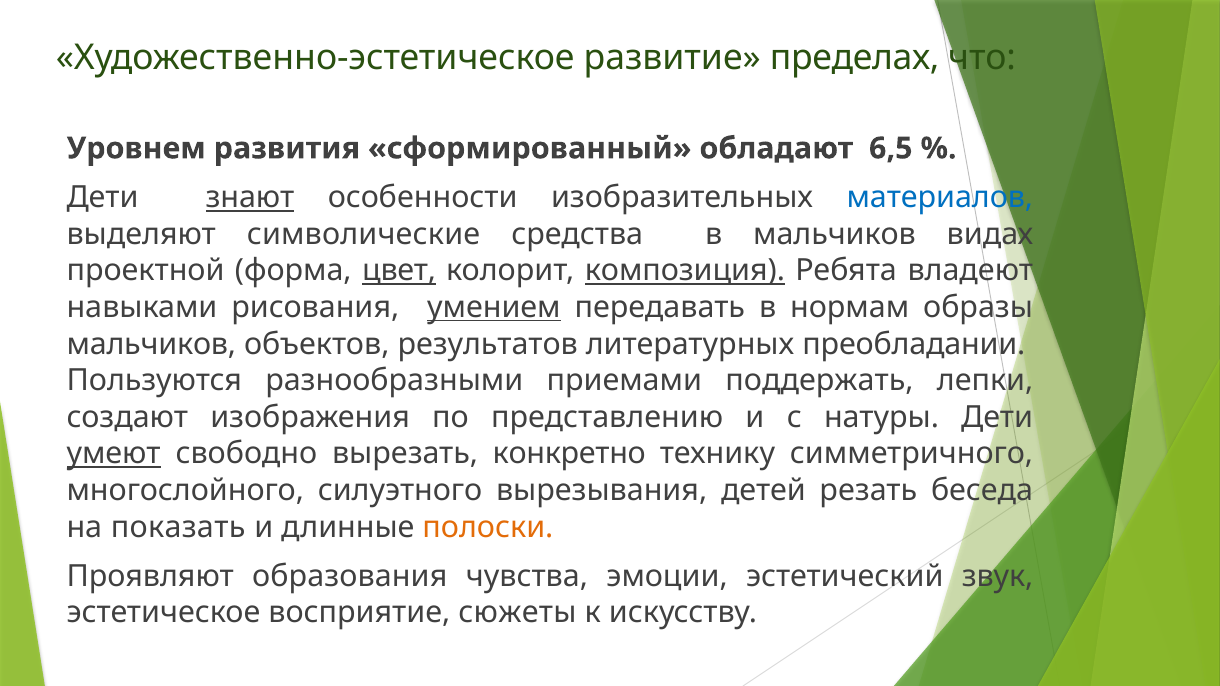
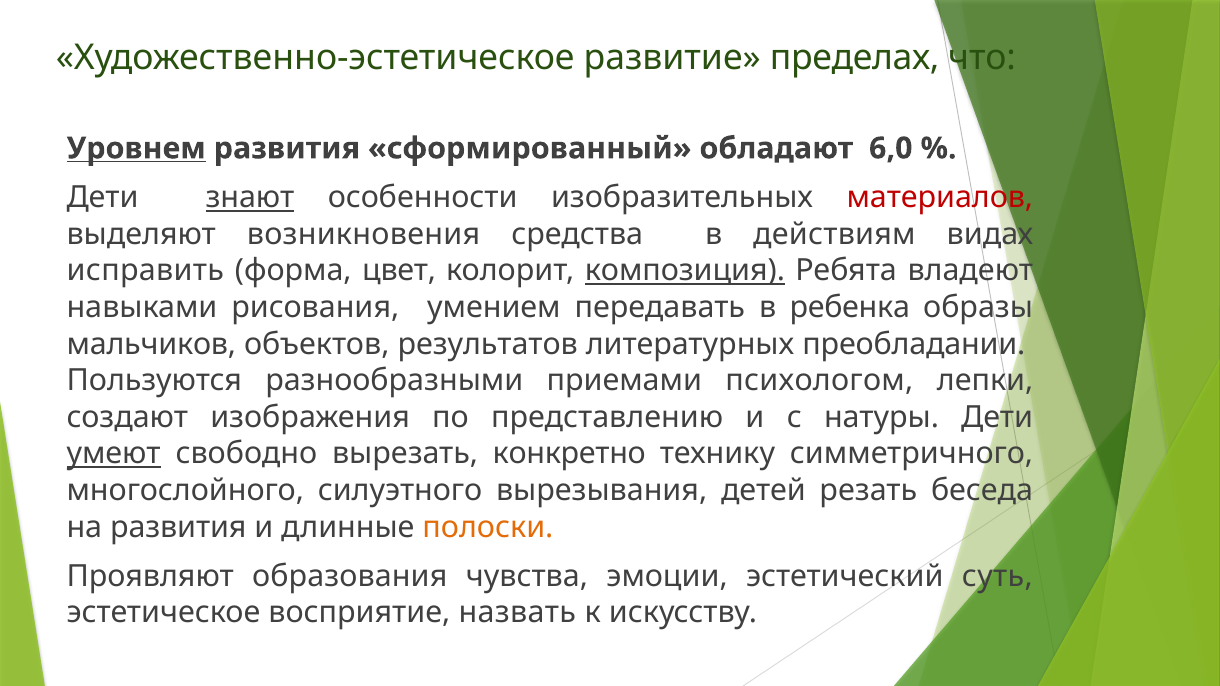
Уровнем underline: none -> present (136, 148)
6,5: 6,5 -> 6,0 (891, 148)
материалов colour: blue -> red (940, 198)
символические: символические -> возникновения (363, 234)
в мальчиков: мальчиков -> действиям (834, 234)
проектной: проектной -> исправить (145, 271)
цвет underline: present -> none (399, 271)
умением underline: present -> none (494, 308)
нормам: нормам -> ребенка (850, 308)
поддержать: поддержать -> психологом (819, 381)
на показать: показать -> развития (178, 527)
звук: звук -> суть (997, 576)
сюжеты: сюжеты -> назвать (517, 613)
